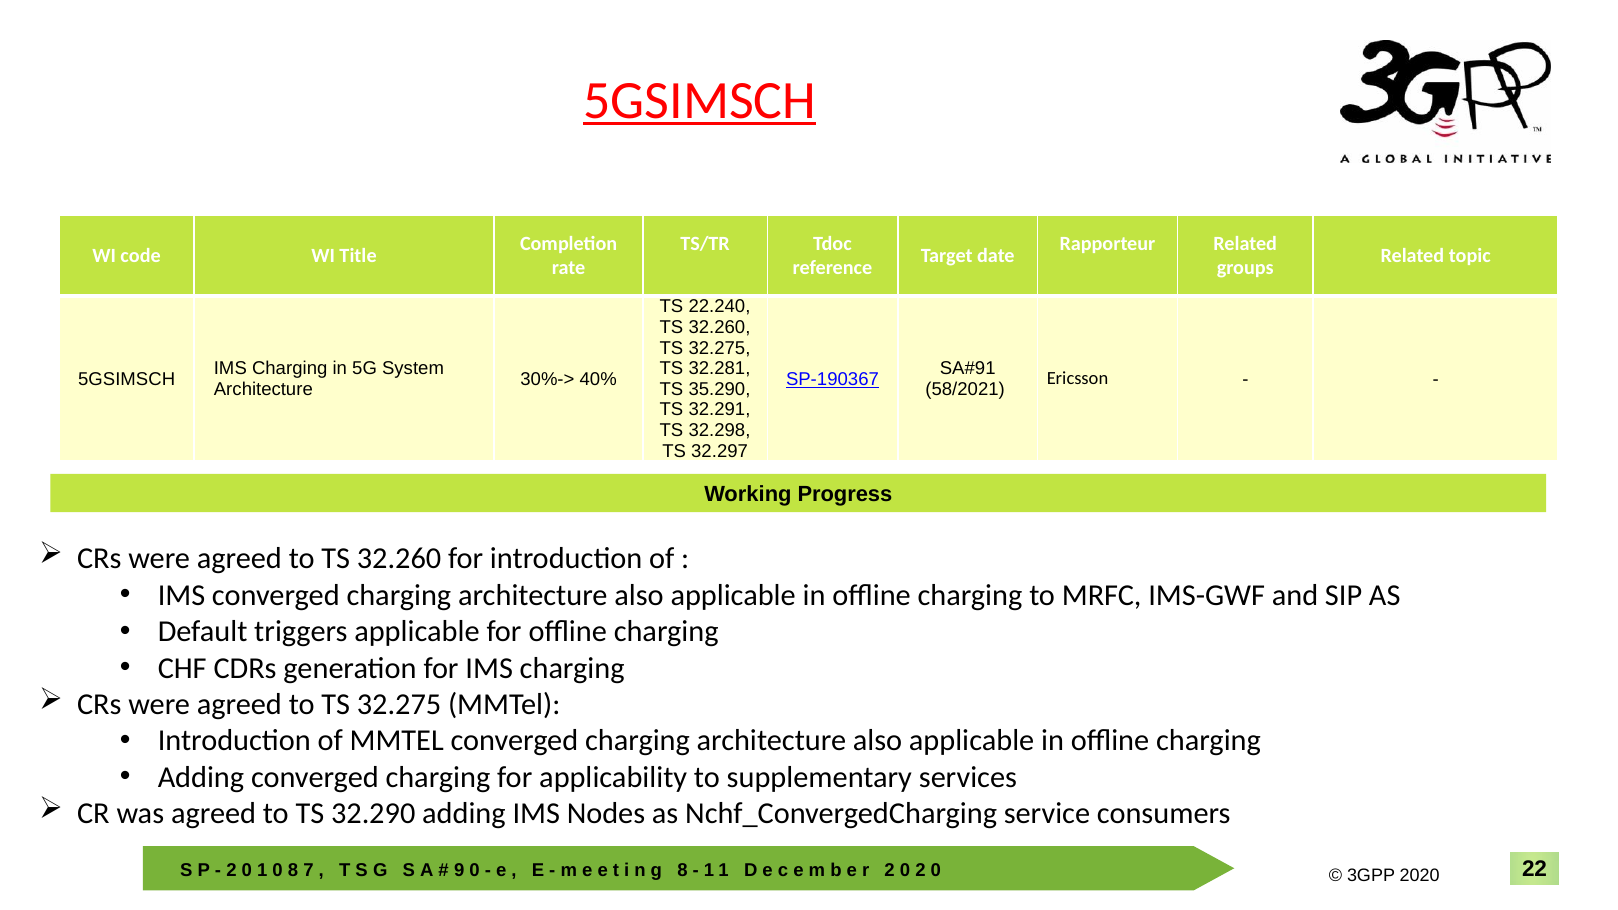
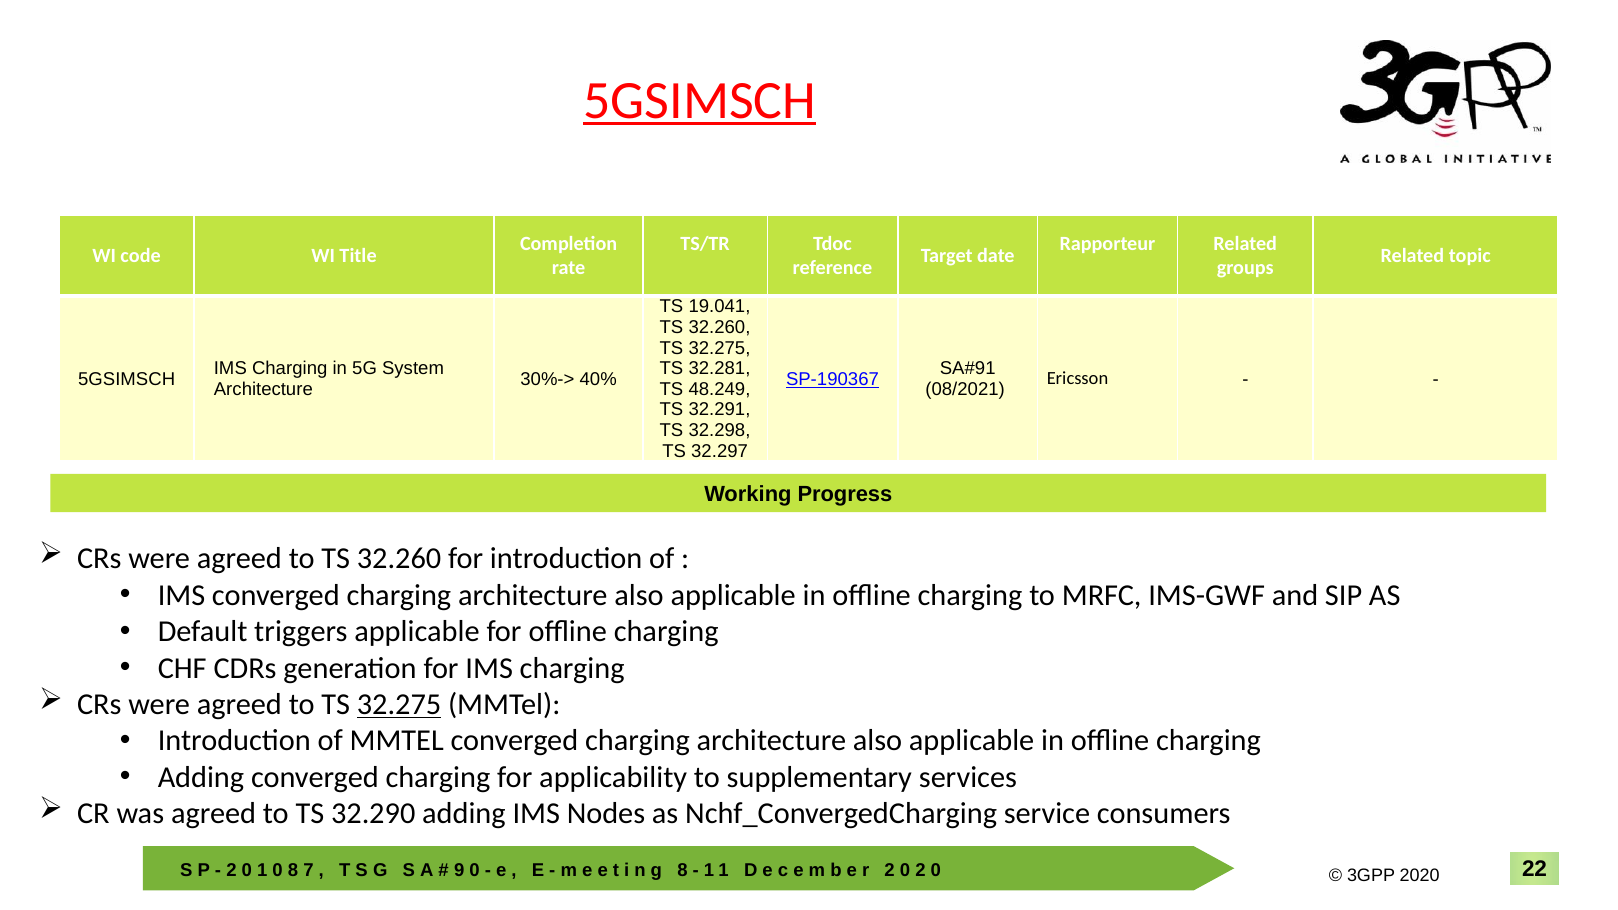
22.240: 22.240 -> 19.041 (719, 307)
35.290: 35.290 -> 48.249 (719, 389)
58/2021: 58/2021 -> 08/2021 (965, 389)
32.275 underline: none -> present (399, 705)
